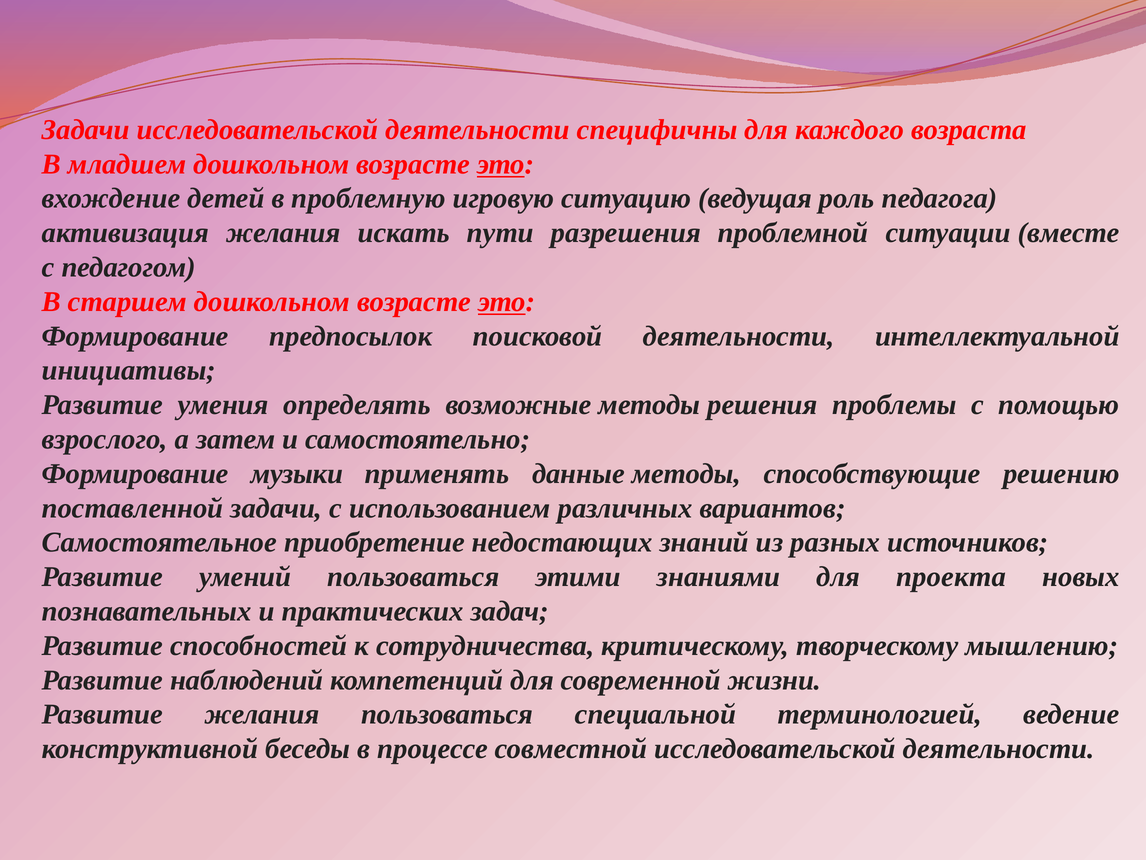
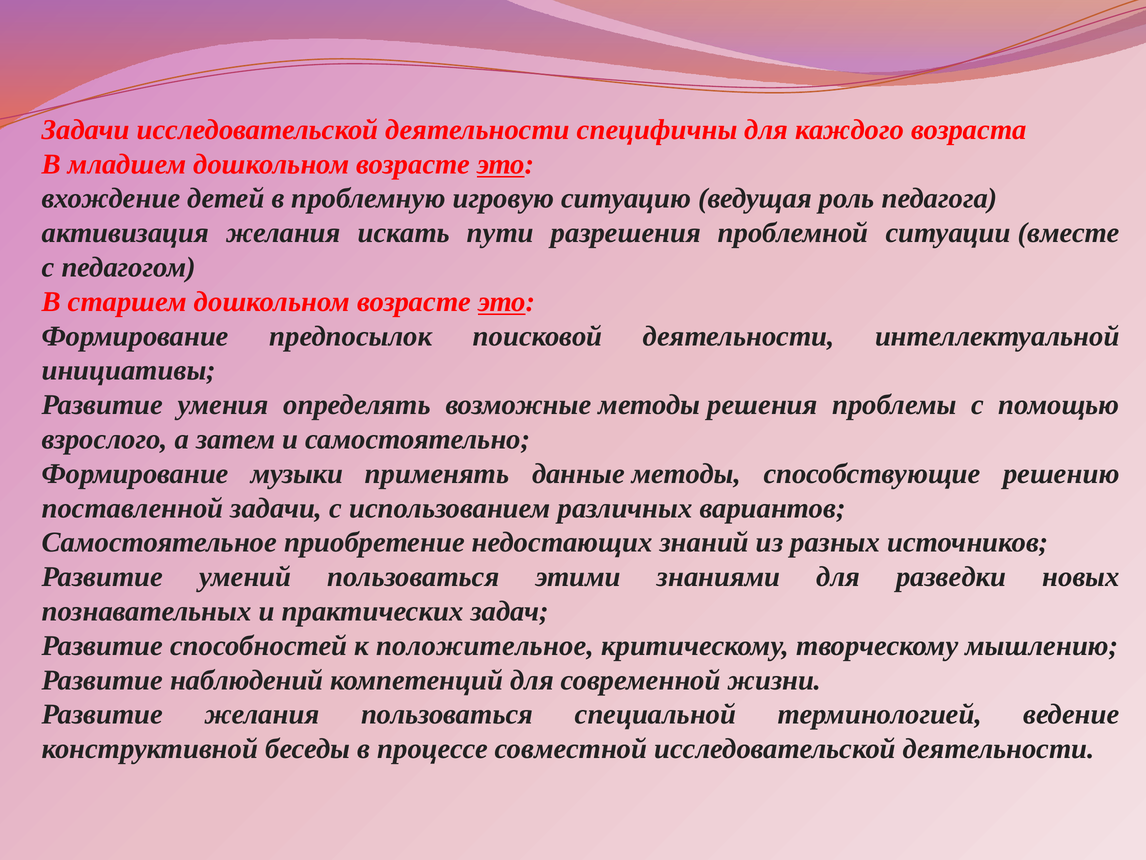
проекта: проекта -> разведки (951, 577)
сотрудничества: сотрудничества -> положительное (485, 645)
